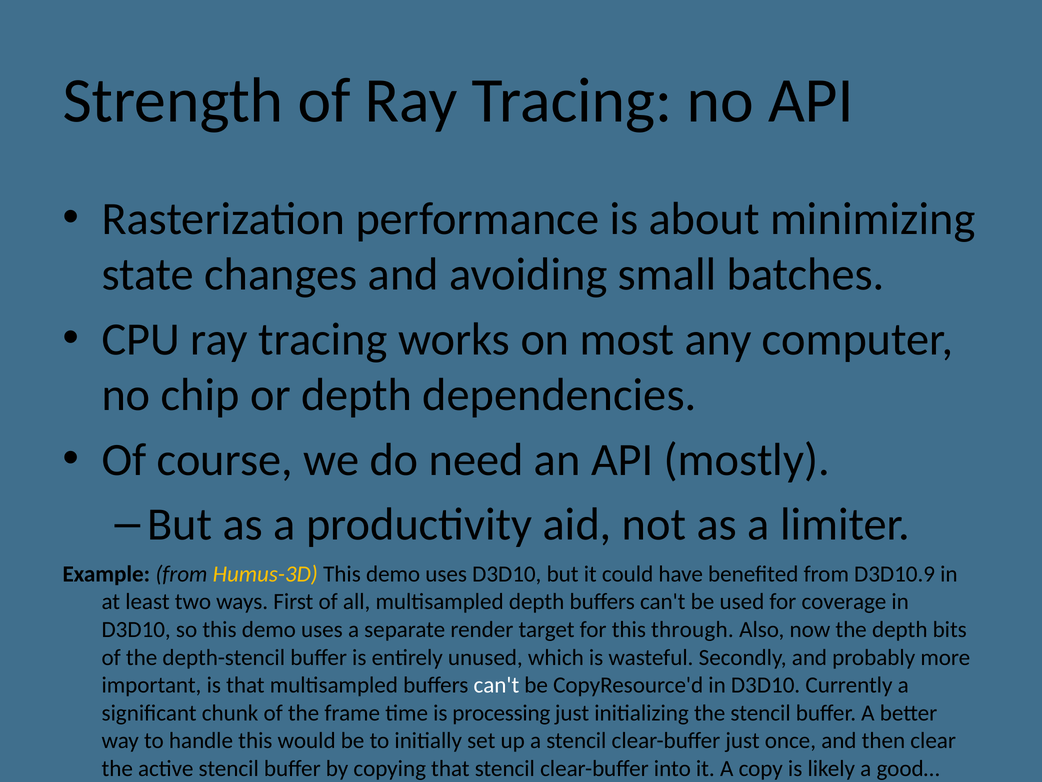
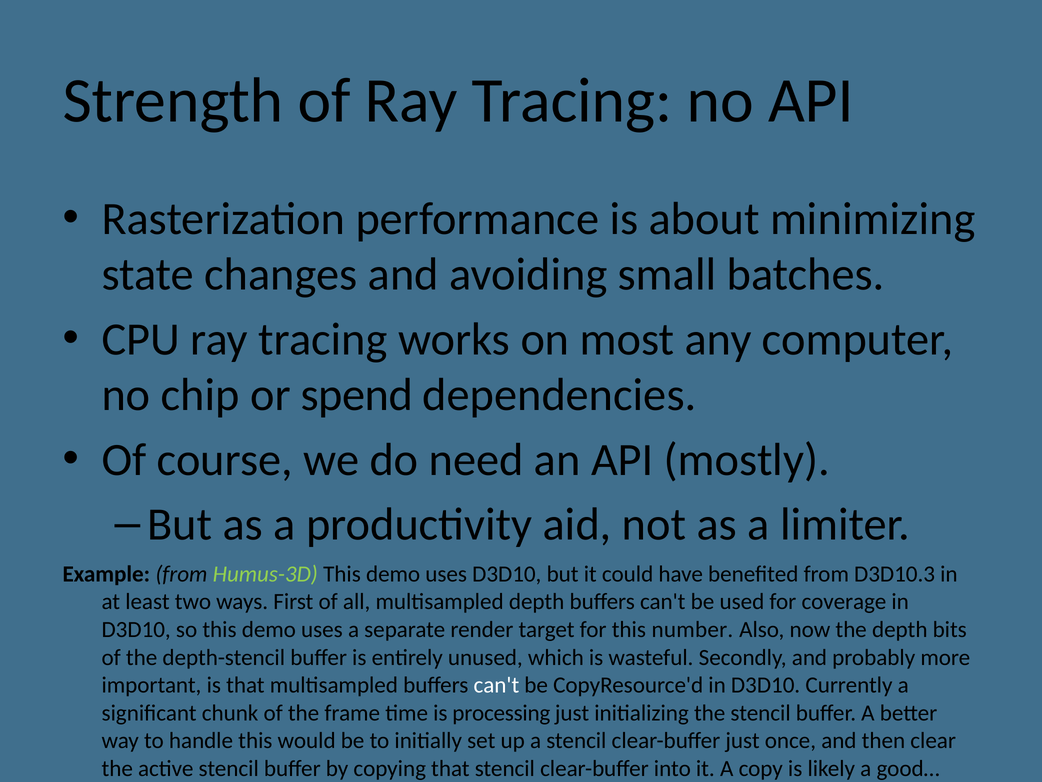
or depth: depth -> spend (357, 395)
Humus-3D colour: yellow -> light green (265, 574)
D3D10.9: D3D10.9 -> D3D10.3 (895, 574)
through: through -> number (692, 629)
